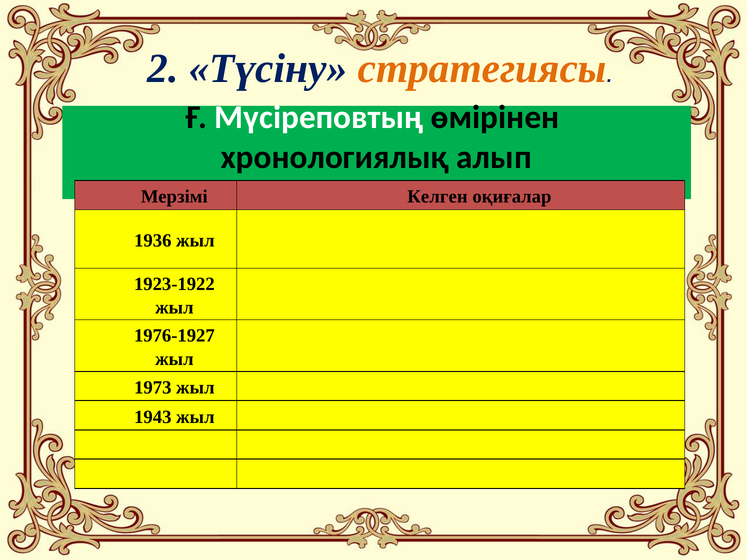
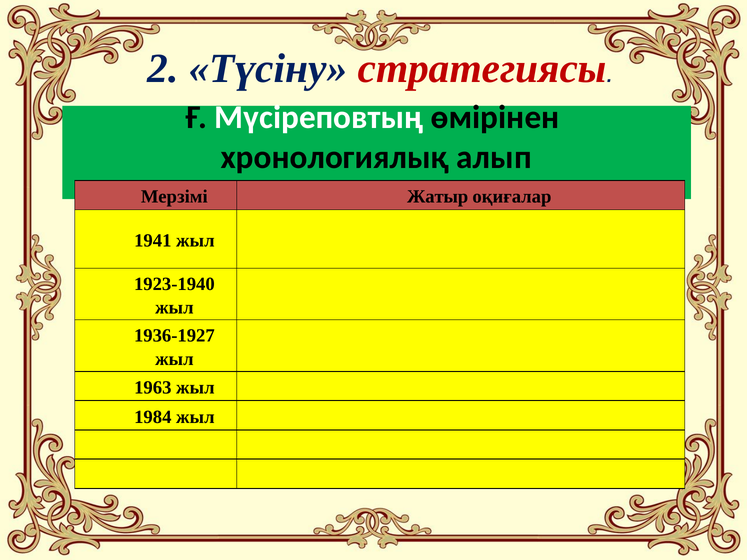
стратегиясы colour: orange -> red (482, 69)
Келген: Келген -> Жатыр (438, 197)
1936: 1936 -> 1941 (153, 241)
1923-1922: 1923-1922 -> 1923-1940 (174, 284)
1976-1927: 1976-1927 -> 1936-1927 (174, 336)
1973: 1973 -> 1963 (153, 388)
1943: 1943 -> 1984 (153, 417)
